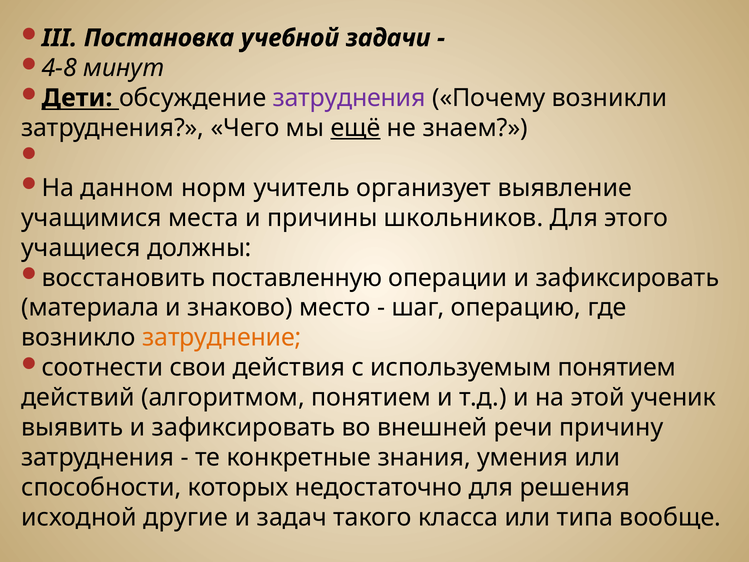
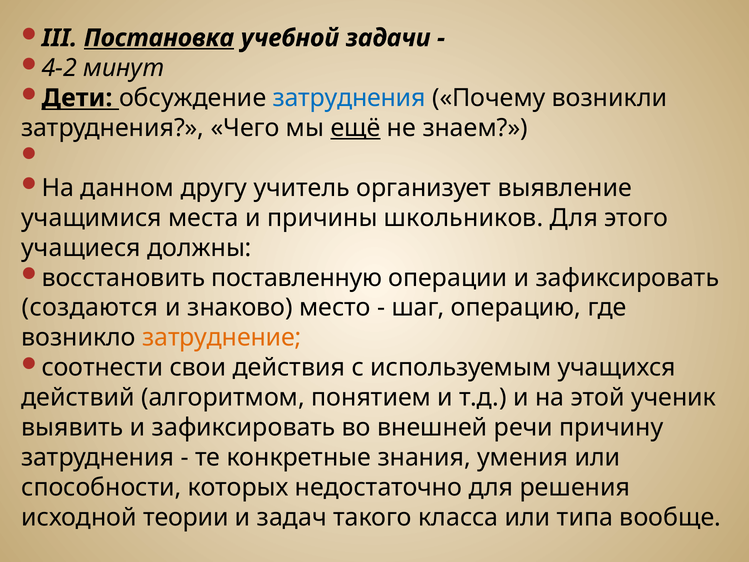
Постановка underline: none -> present (159, 38)
4-8: 4-8 -> 4-2 (59, 68)
затруднения colour: purple -> blue (349, 98)
норм: норм -> другу (214, 188)
материала: материала -> создаются (90, 308)
используемым понятием: понятием -> учащихся (617, 368)
другие: другие -> теории (186, 517)
